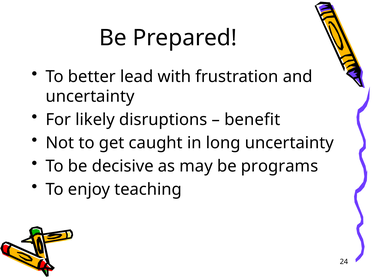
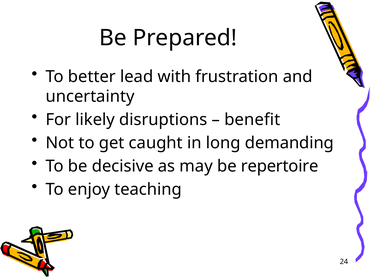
long uncertainty: uncertainty -> demanding (289, 143)
programs: programs -> repertoire (280, 166)
